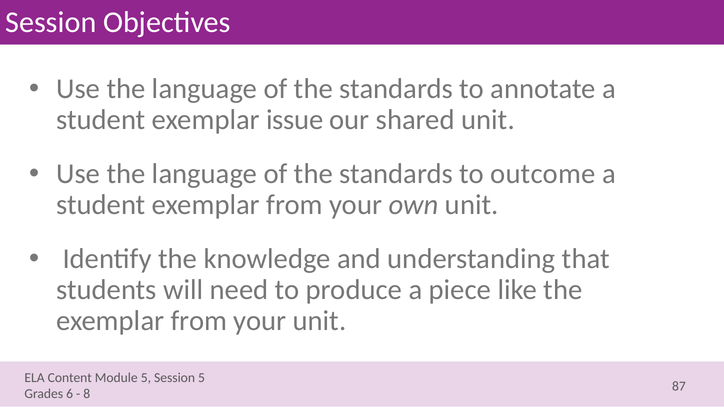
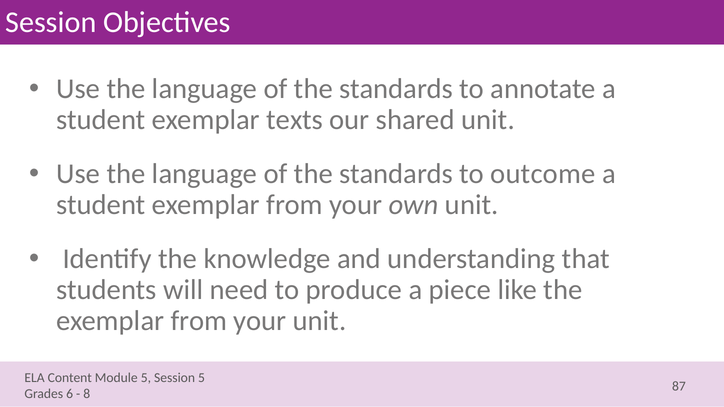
issue: issue -> texts (295, 120)
